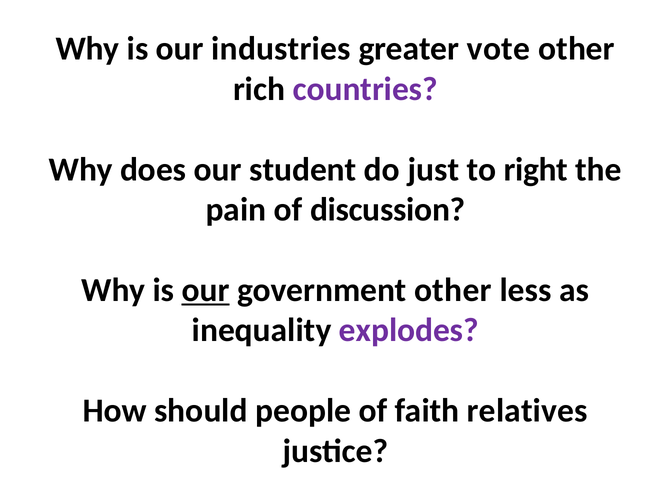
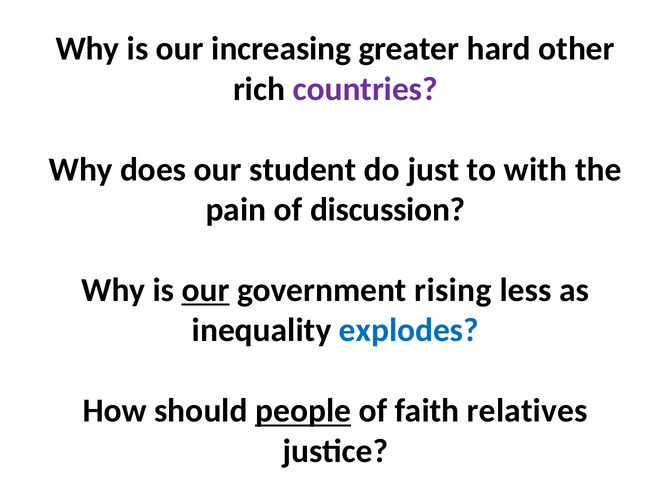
industries: industries -> increasing (281, 49)
vote: vote -> hard (499, 49)
right: right -> with (536, 170)
government other: other -> rising (453, 290)
explodes colour: purple -> blue (409, 331)
people underline: none -> present (303, 411)
